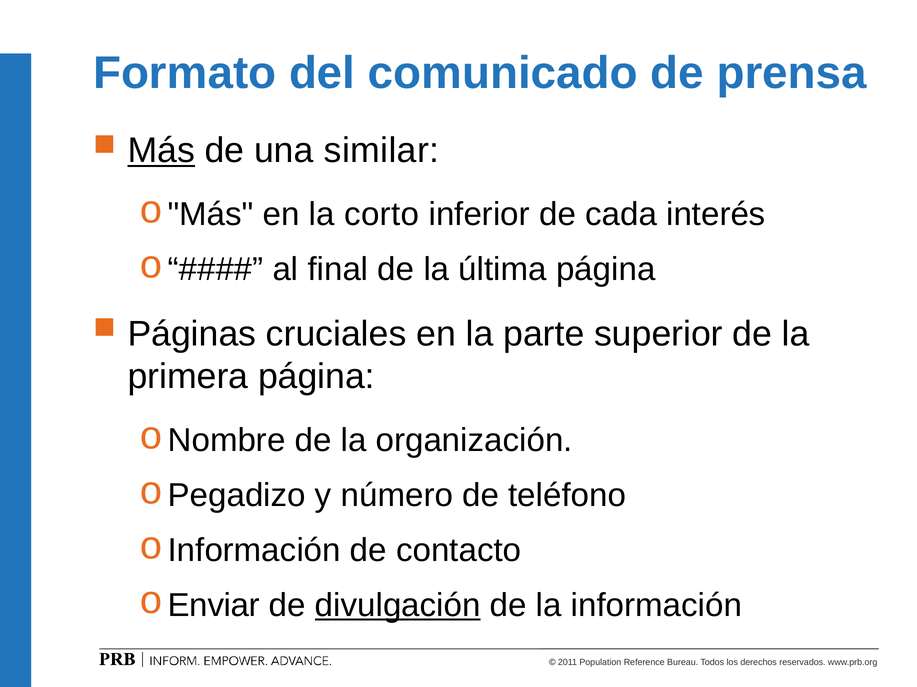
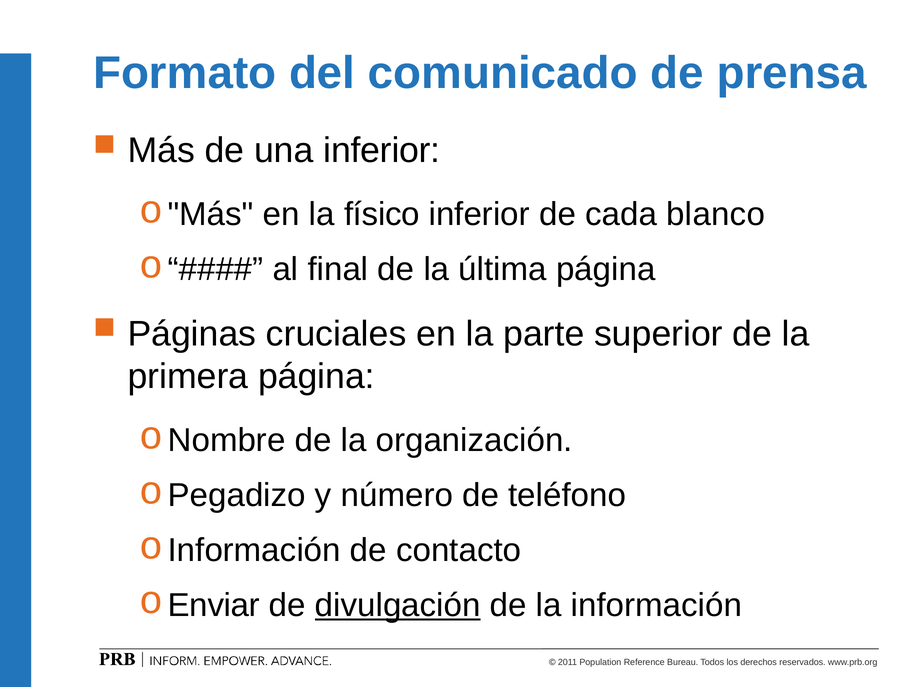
Más underline: present -> none (161, 151)
una similar: similar -> inferior (382, 151)
corto: corto -> físico (382, 215)
interés: interés -> blanco (716, 215)
